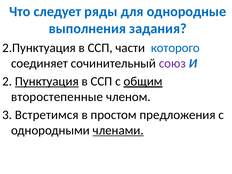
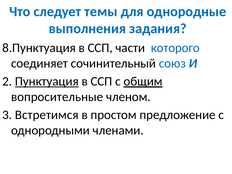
ряды: ряды -> темы (101, 12)
2.Пунктуация: 2.Пунктуация -> 8.Пунктуация (39, 48)
союз colour: purple -> blue (172, 63)
второстепенные: второстепенные -> вопросительные (57, 97)
предложения: предложения -> предложение (178, 115)
членами underline: present -> none (118, 130)
